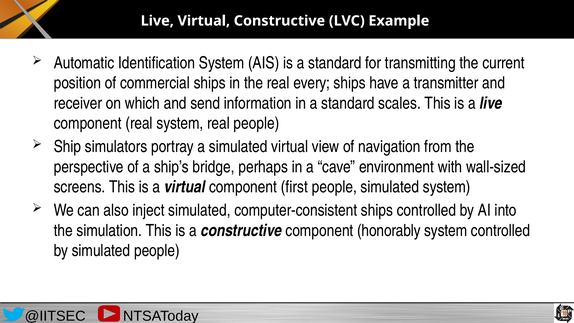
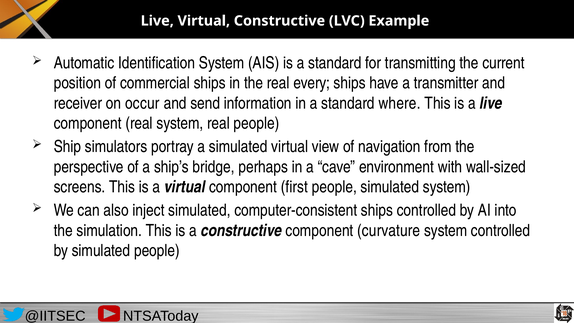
which: which -> occur (142, 103)
scales: scales -> where (399, 103)
honorably: honorably -> curvature (389, 230)
